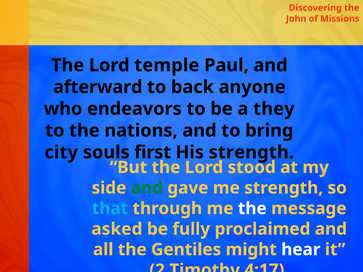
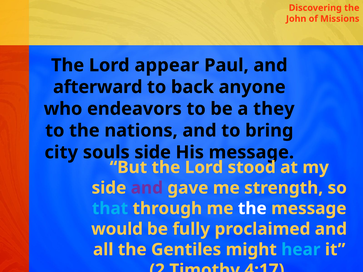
temple: temple -> appear (167, 65)
souls first: first -> side (153, 152)
His strength: strength -> message (251, 152)
and colour: green -> purple (147, 188)
asked: asked -> would (117, 229)
hear colour: white -> light blue (301, 250)
